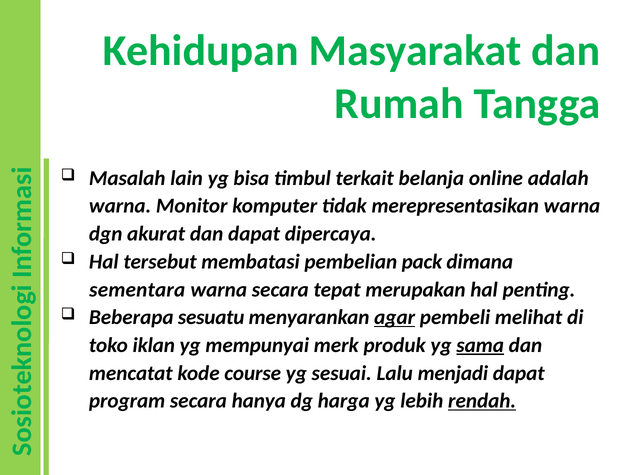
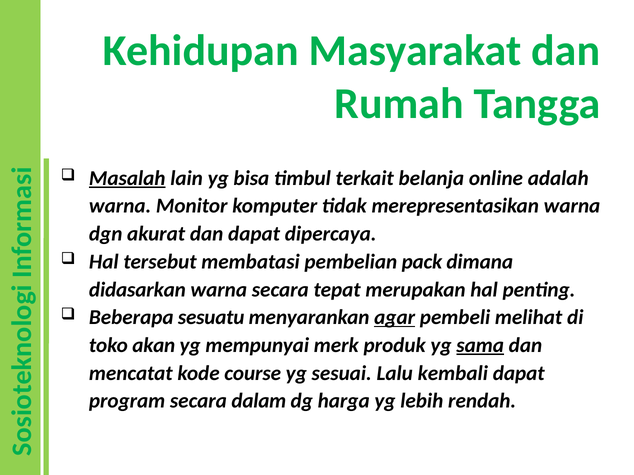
Masalah underline: none -> present (127, 178)
sementara: sementara -> didasarkan (137, 290)
iklan: iklan -> akan (154, 346)
menjadi: menjadi -> kembali (453, 374)
hanya: hanya -> dalam (259, 401)
rendah underline: present -> none (482, 401)
